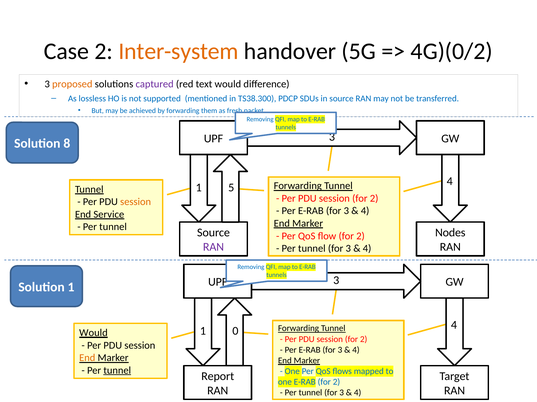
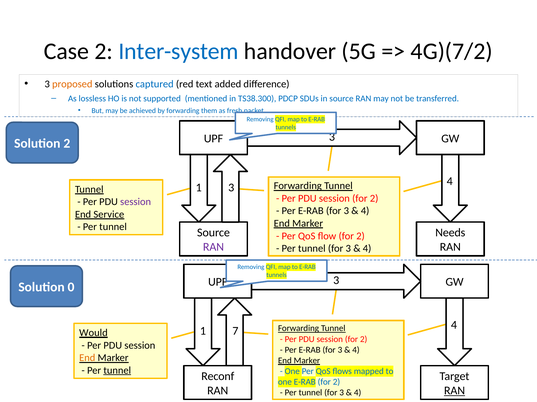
Inter-system colour: orange -> blue (179, 51)
4G)(0/2: 4G)(0/2 -> 4G)(7/2 (452, 51)
captured colour: purple -> blue (155, 84)
text would: would -> added (228, 84)
Solution 8: 8 -> 2 (67, 144)
1 5: 5 -> 3 (231, 188)
session colour: orange -> purple (136, 202)
Nodes: Nodes -> Needs (450, 233)
Solution 1: 1 -> 0 (71, 288)
0: 0 -> 7 (235, 332)
Report: Report -> Reconf (218, 377)
RAN underline: none -> present (455, 391)
